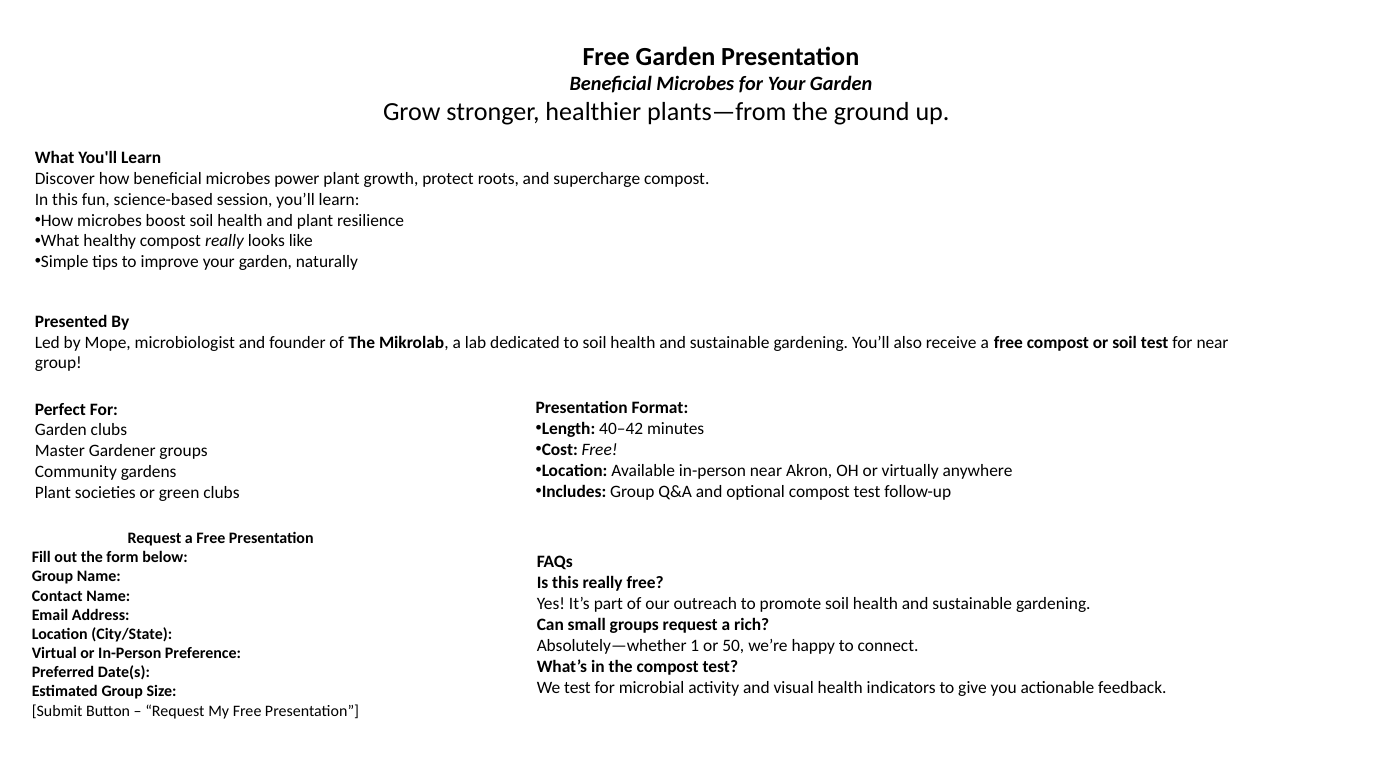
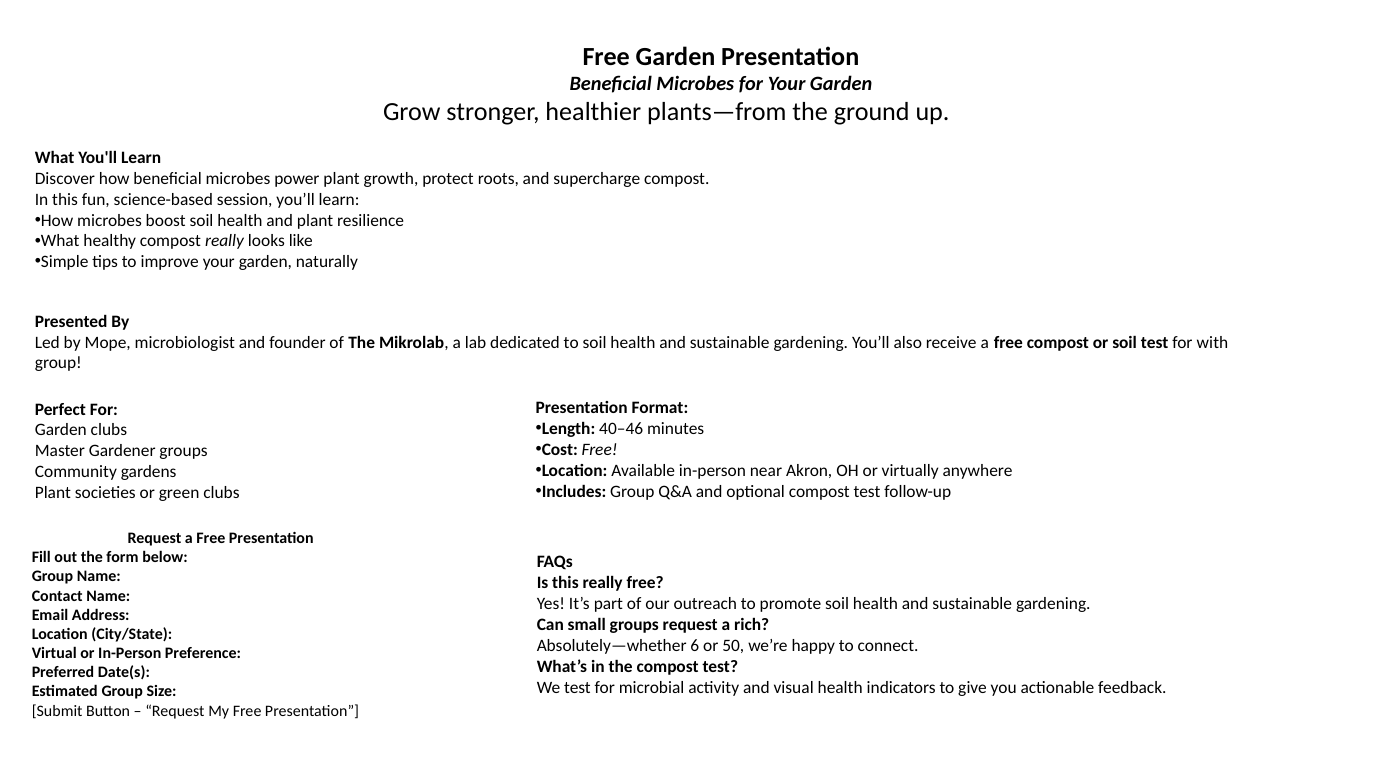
for near: near -> with (1212, 343)
40–42: 40–42 -> 40–46 (621, 429)
1: 1 -> 6 (695, 646)
